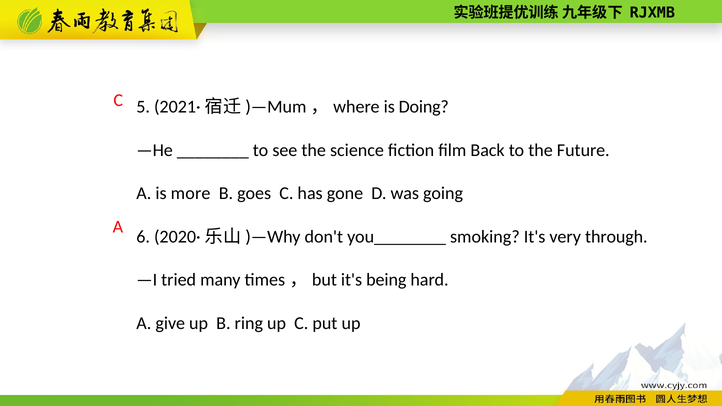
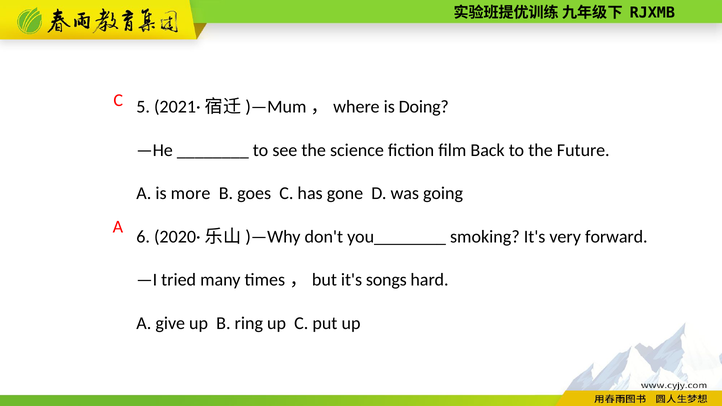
through: through -> forward (616, 237)
being: being -> songs (386, 280)
